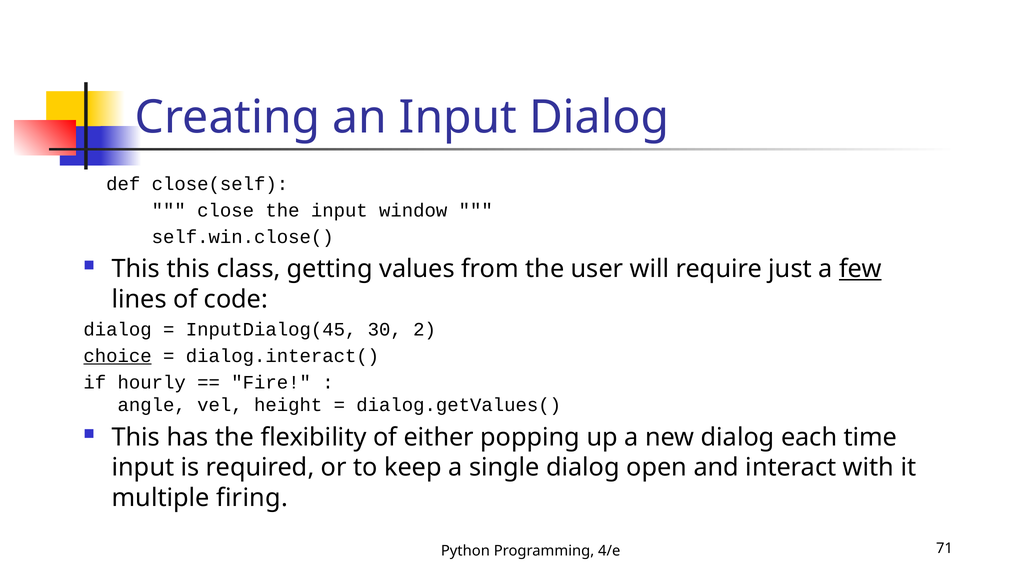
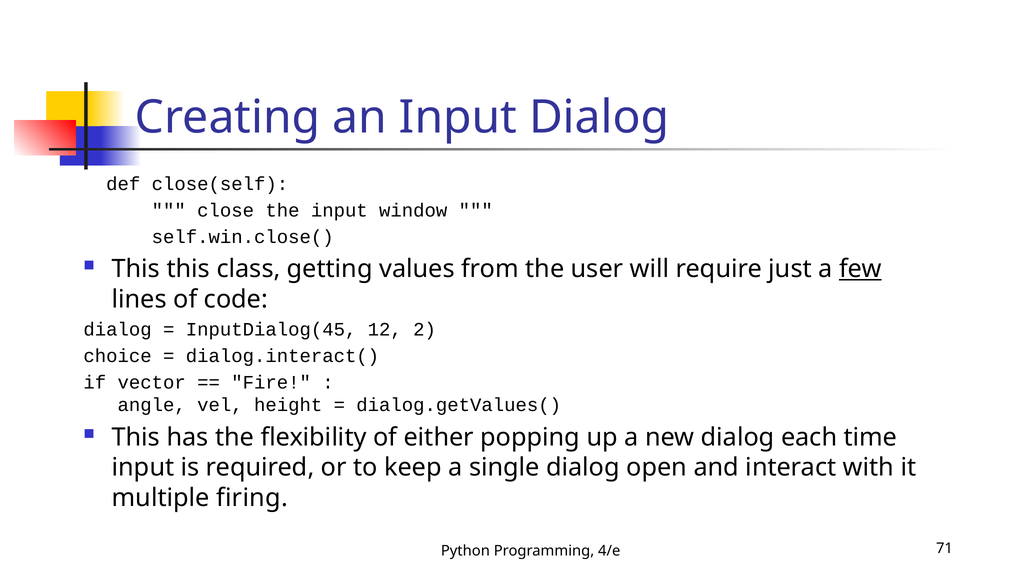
30: 30 -> 12 (385, 329)
choice underline: present -> none (118, 356)
hourly: hourly -> vector (152, 382)
